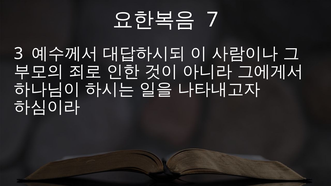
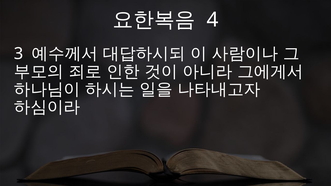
7: 7 -> 4 (212, 20)
